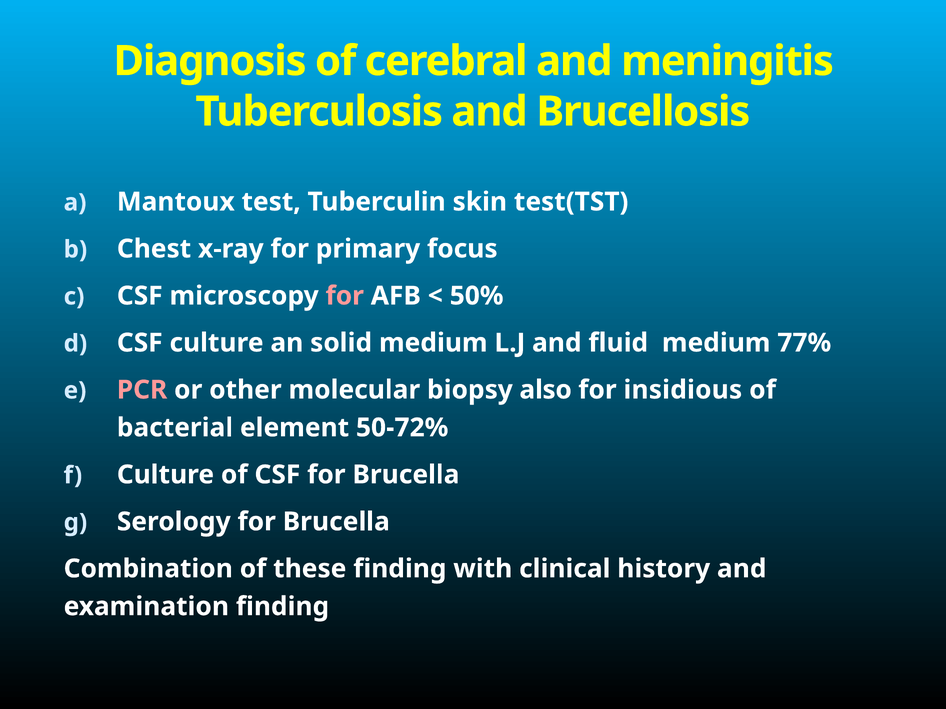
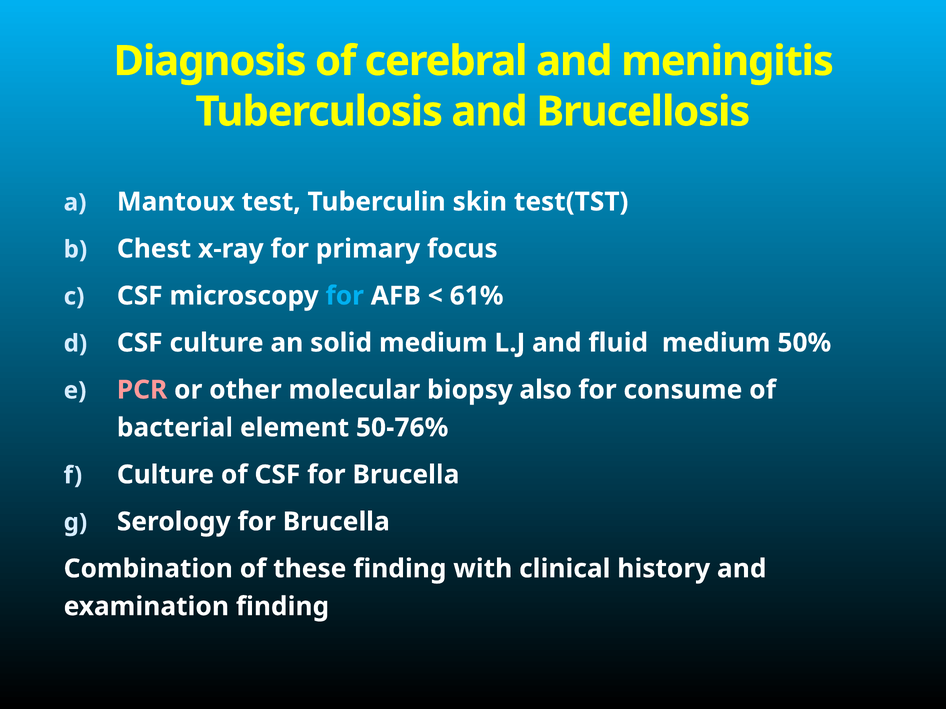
for colour: pink -> light blue (345, 296)
50%: 50% -> 61% (477, 296)
77%: 77% -> 50% (804, 343)
insidious: insidious -> consume (683, 390)
50-72%: 50-72% -> 50-76% (402, 428)
